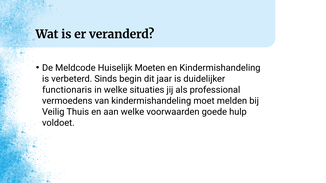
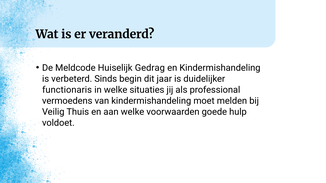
Moeten: Moeten -> Gedrag (150, 68)
